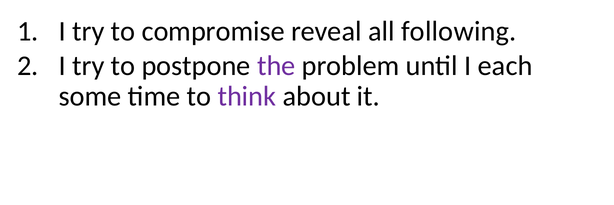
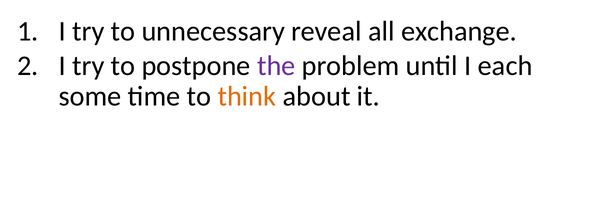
compromise: compromise -> unnecessary (213, 31)
following: following -> exchange (459, 31)
think colour: purple -> orange (247, 96)
